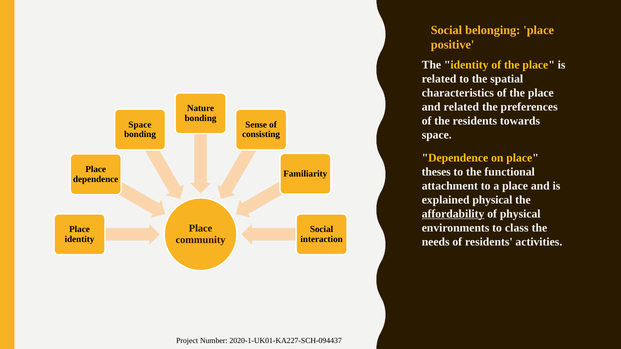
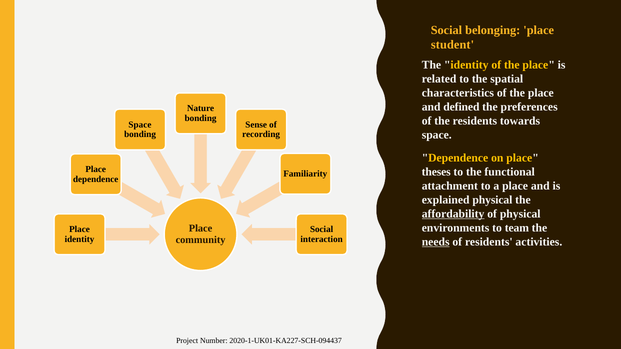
positive: positive -> student (453, 45)
and related: related -> defined (461, 107)
consisting: consisting -> recording (261, 134)
class: class -> team (517, 228)
needs underline: none -> present (436, 242)
